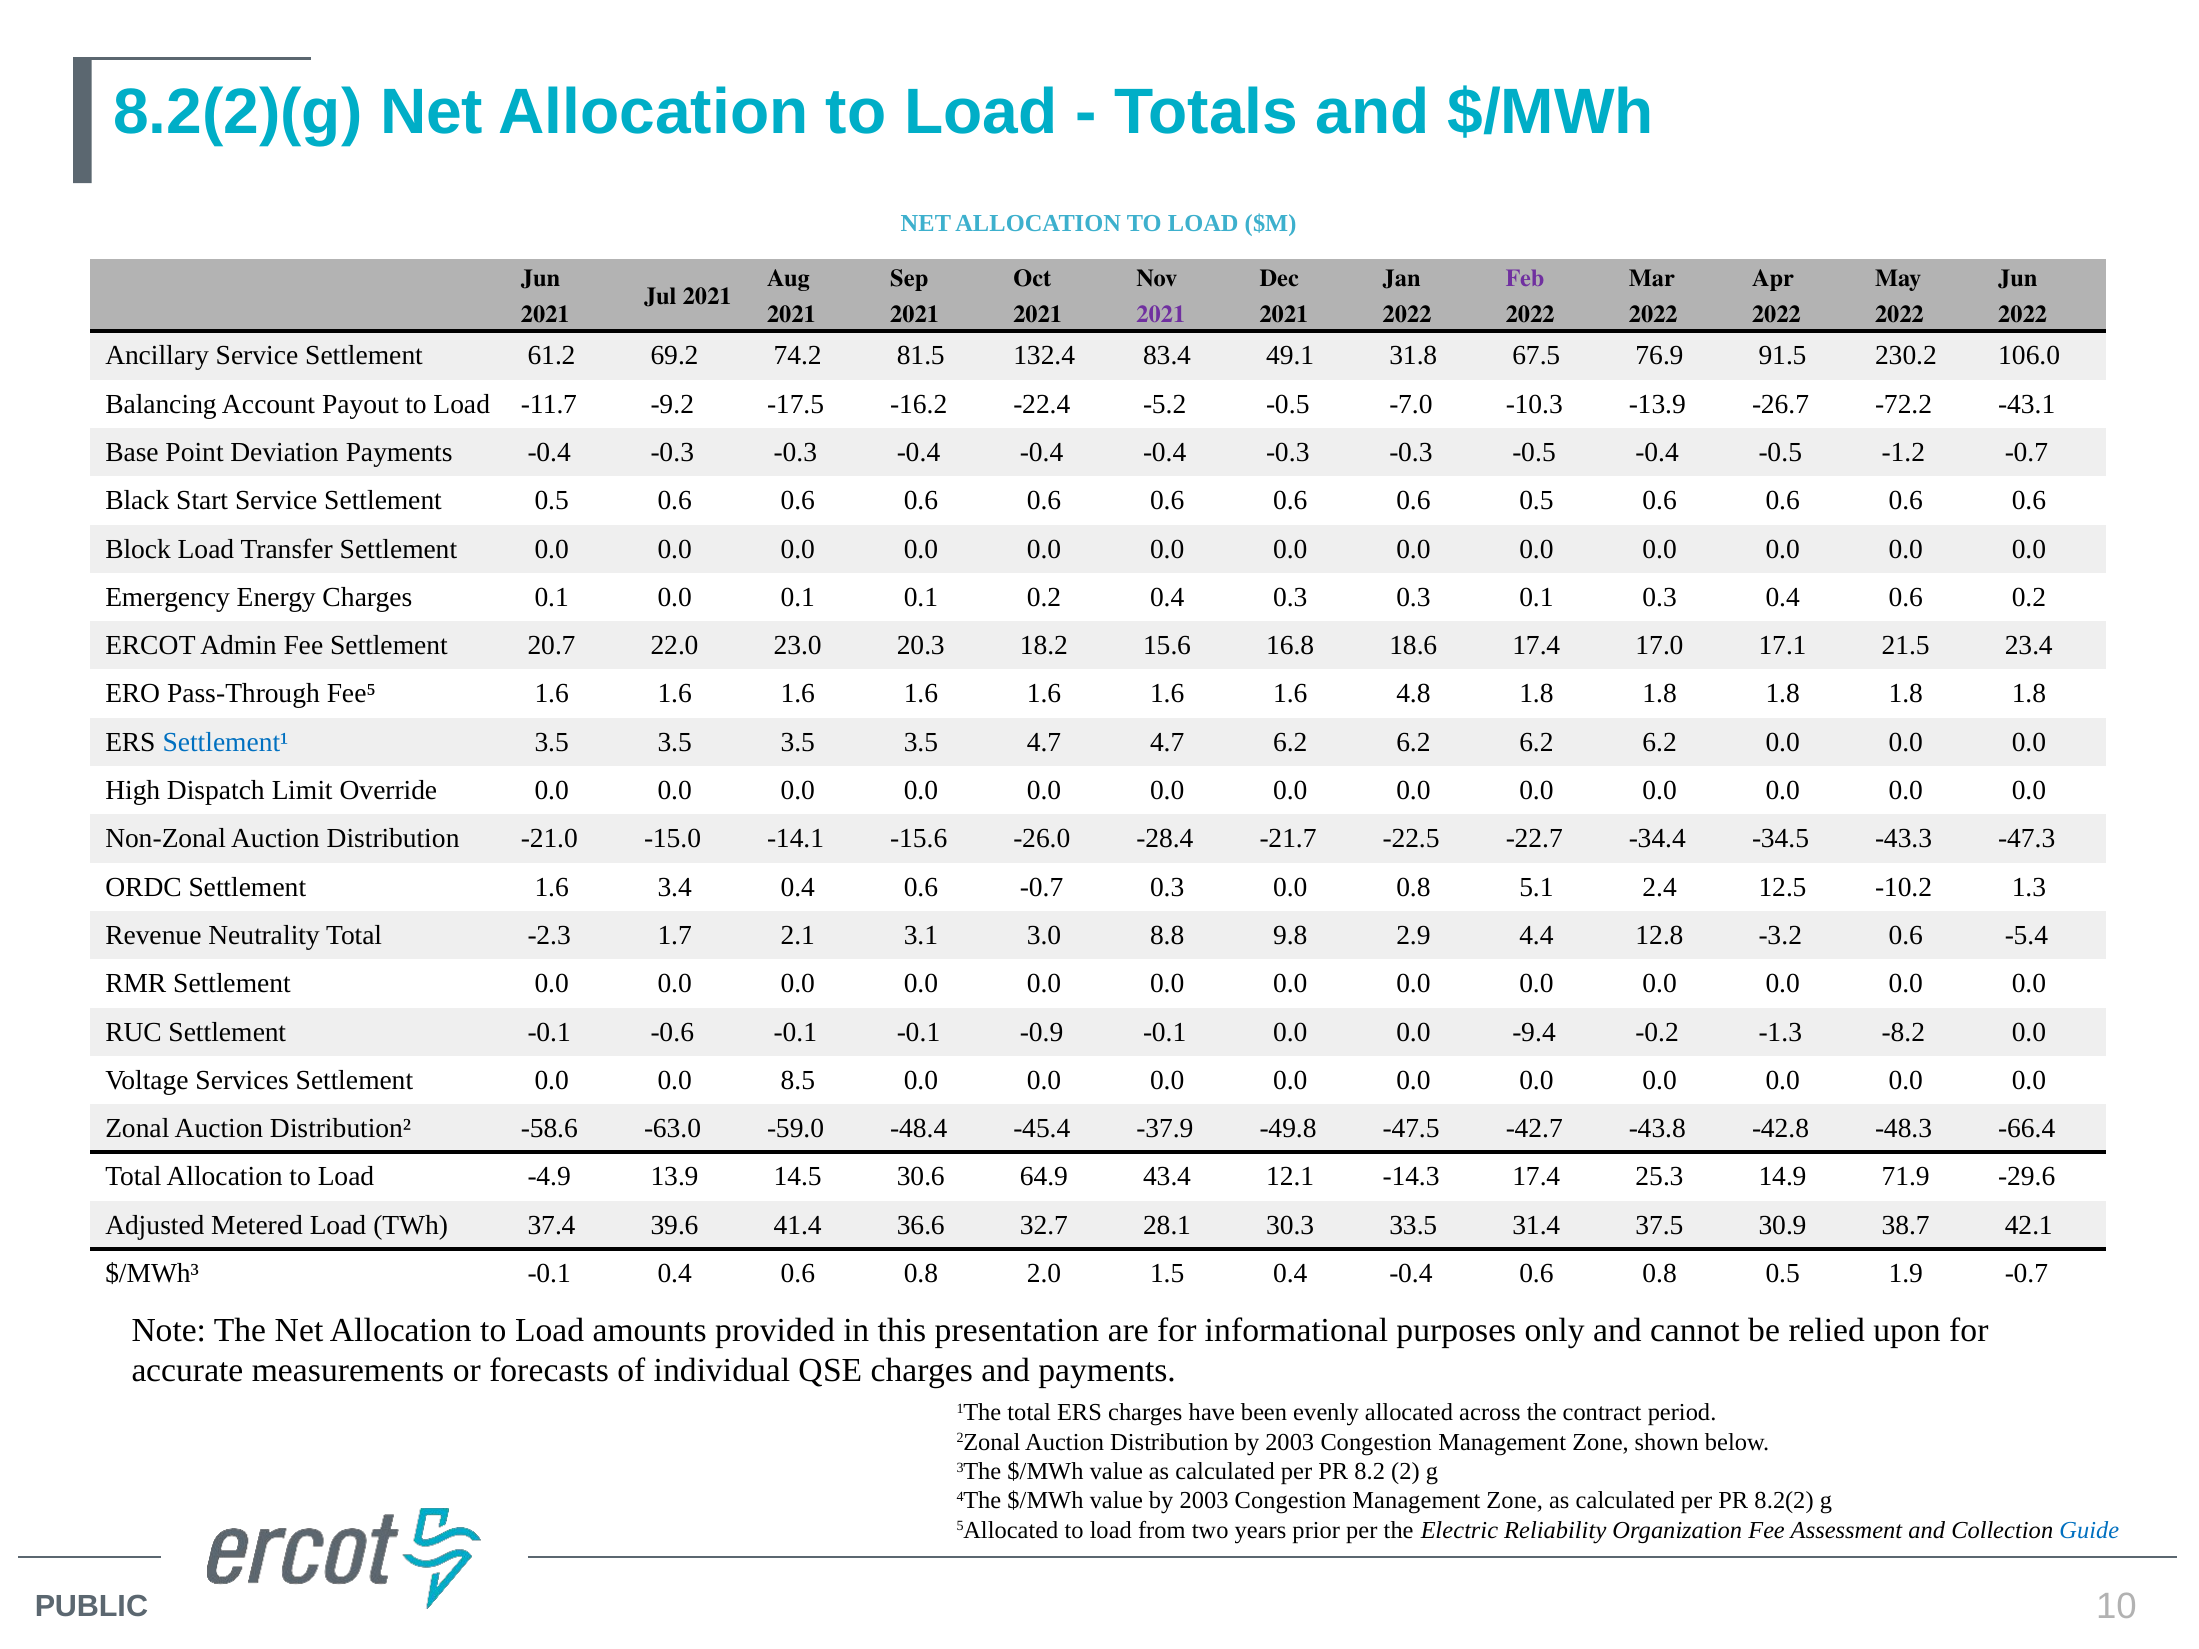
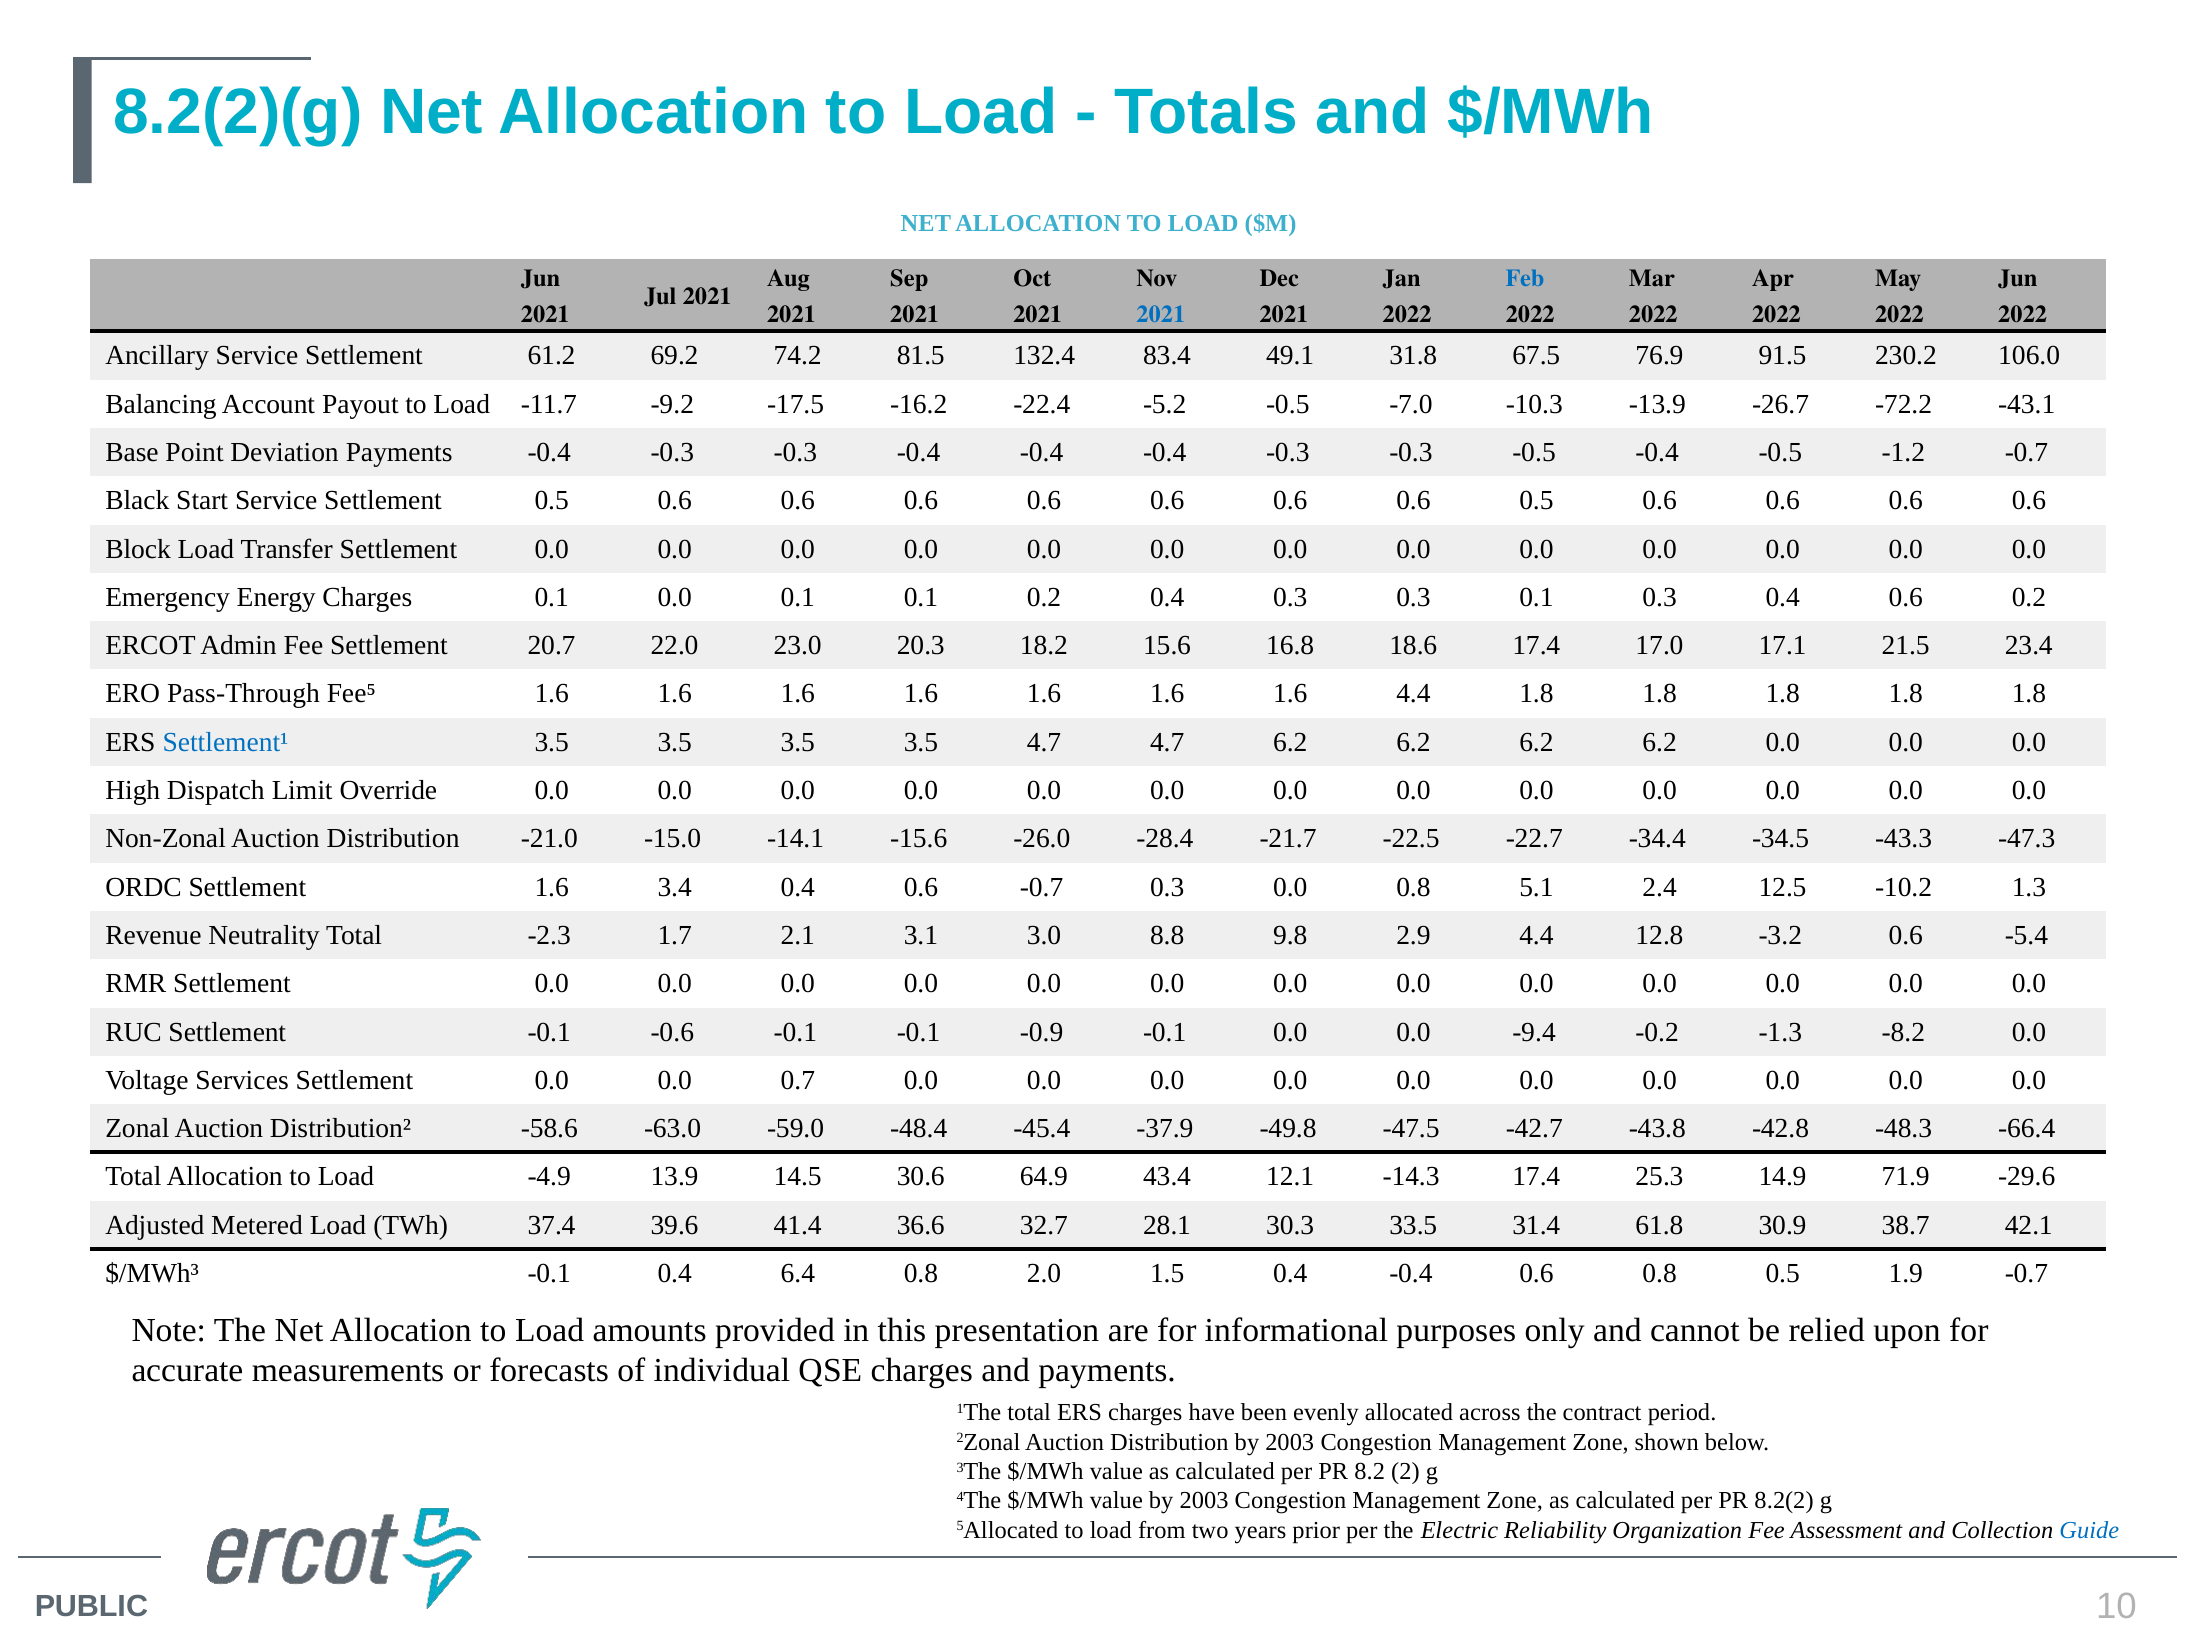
Feb colour: purple -> blue (1525, 279)
2021 colour: purple -> blue (1161, 315)
1.6 4.8: 4.8 -> 4.4 (1413, 694)
8.5: 8.5 -> 0.7 (798, 1080)
37.5: 37.5 -> 61.8 (1659, 1225)
-0.1 0.4 0.6: 0.6 -> 6.4 (798, 1274)
